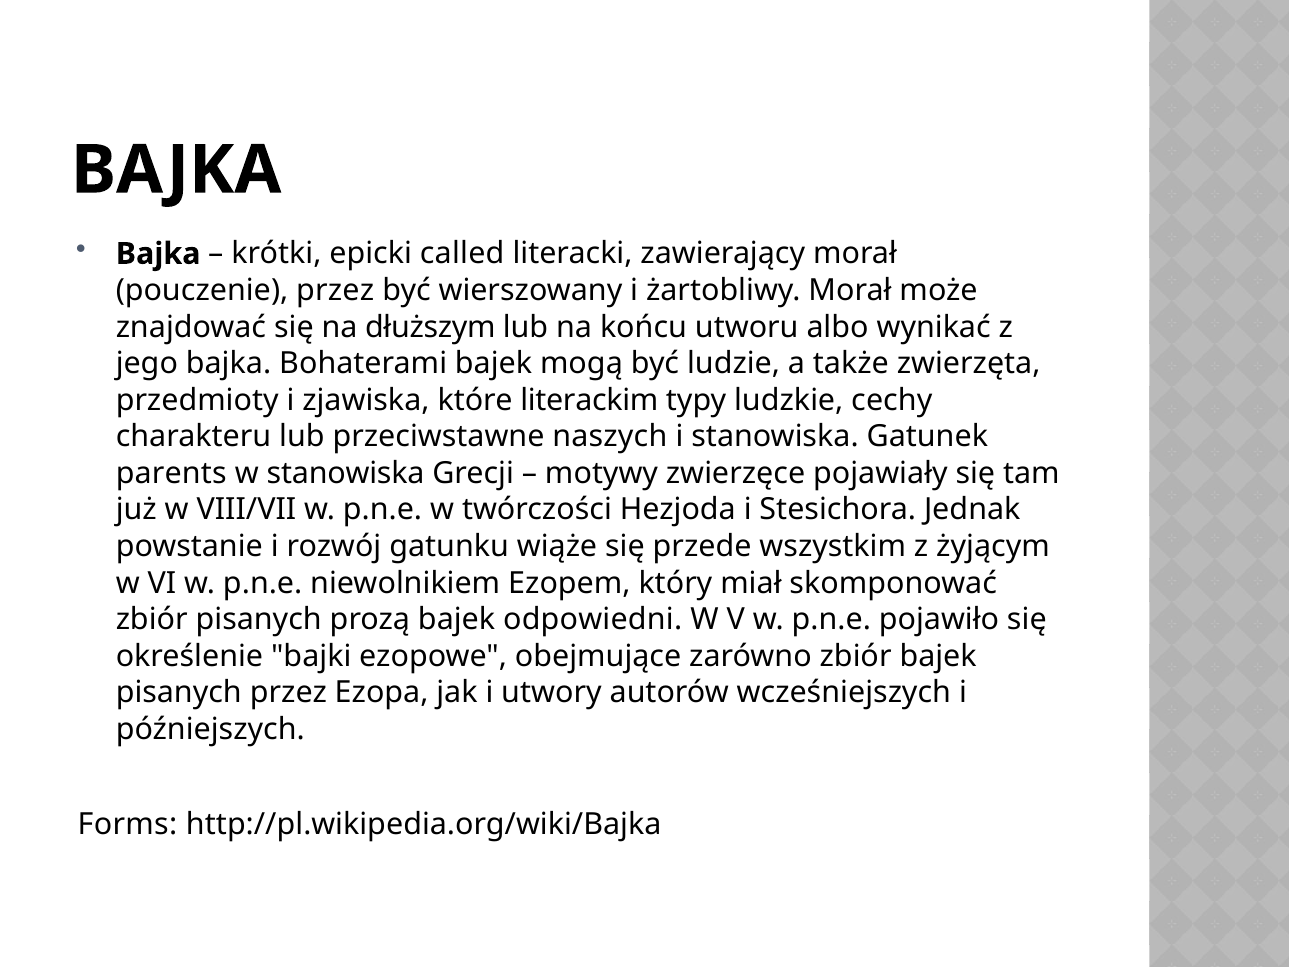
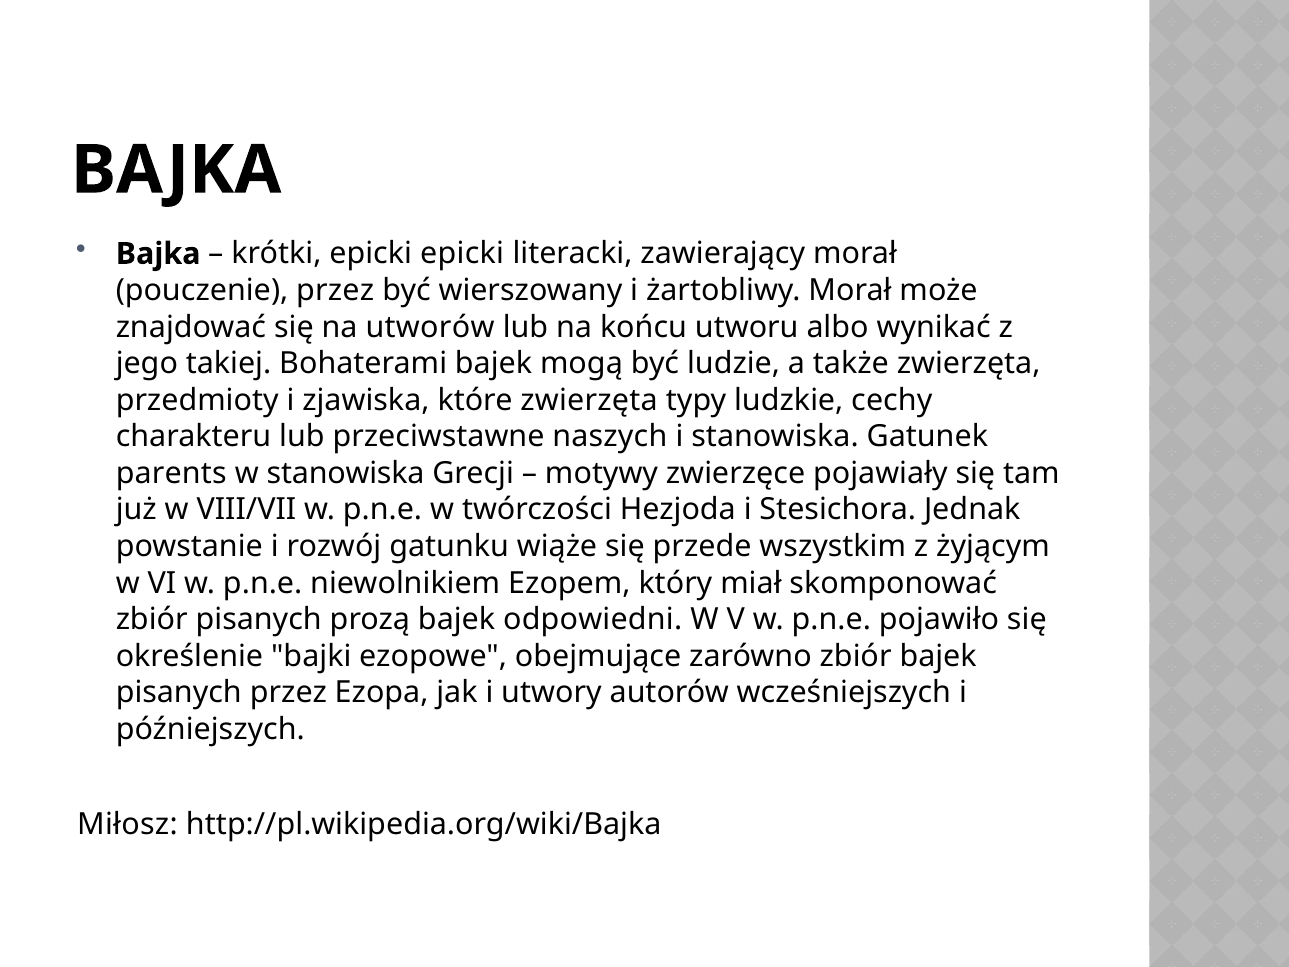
epicki called: called -> epicki (462, 254)
dłuższym: dłuższym -> utworów (430, 327)
jego bajka: bajka -> takiej (228, 363)
które literackim: literackim -> zwierzęta (589, 400)
Forms: Forms -> Miłosz (127, 824)
